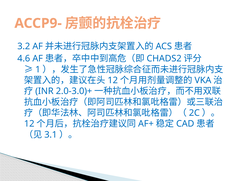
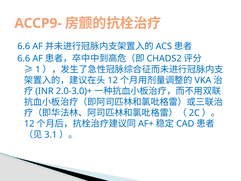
3.2: 3.2 -> 6.6 (24, 46)
4.6: 4.6 -> 6.6 (24, 58)
